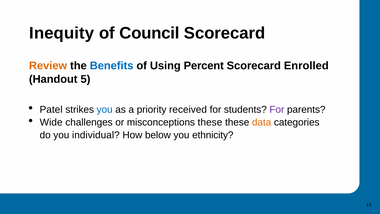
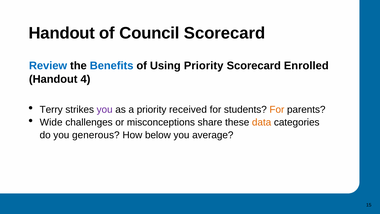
Inequity: Inequity -> Handout (62, 33)
Review colour: orange -> blue (48, 66)
Using Percent: Percent -> Priority (204, 66)
5: 5 -> 4 (85, 79)
Patel: Patel -> Terry (51, 110)
you colour: blue -> purple (105, 110)
For colour: purple -> orange (277, 110)
misconceptions these: these -> share (210, 122)
individual: individual -> generous (96, 135)
ethnicity: ethnicity -> average (213, 135)
